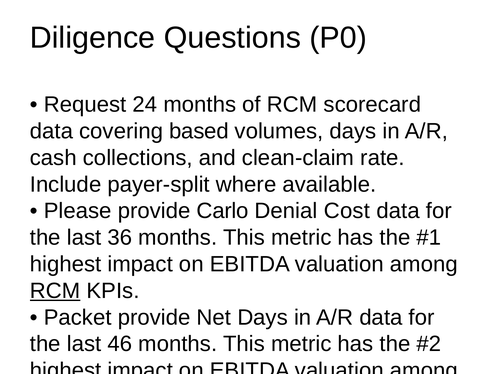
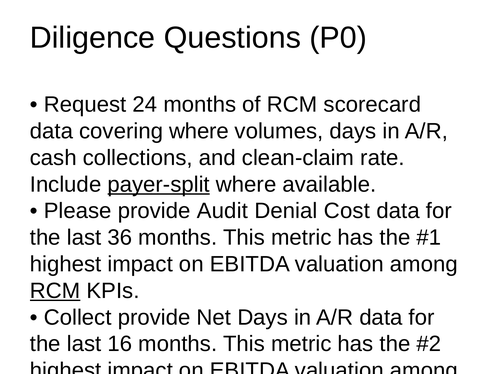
covering based: based -> where (199, 131)
payer-split underline: none -> present (159, 185)
Carlo: Carlo -> Audit (222, 211)
Packet: Packet -> Collect (78, 318)
46: 46 -> 16 (120, 344)
